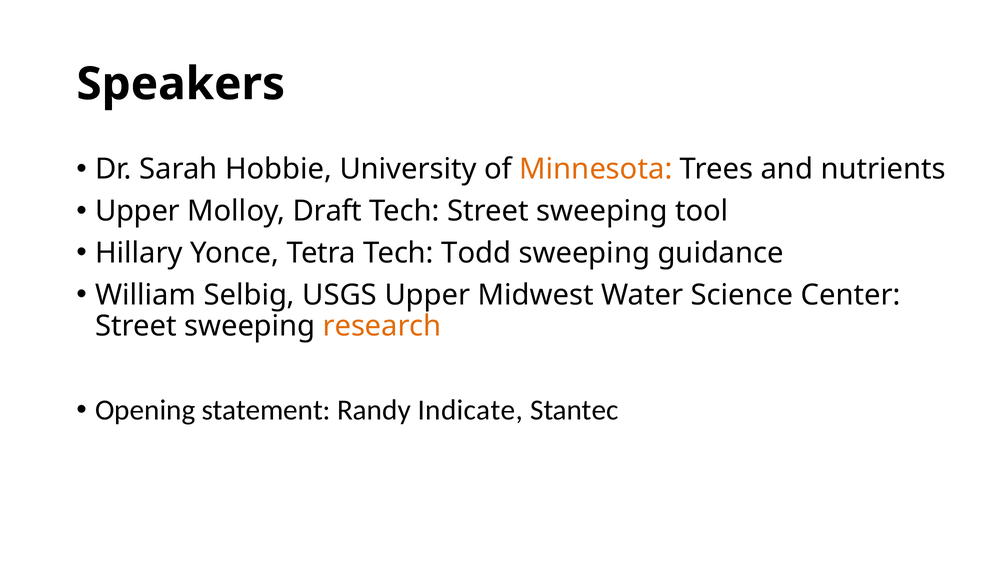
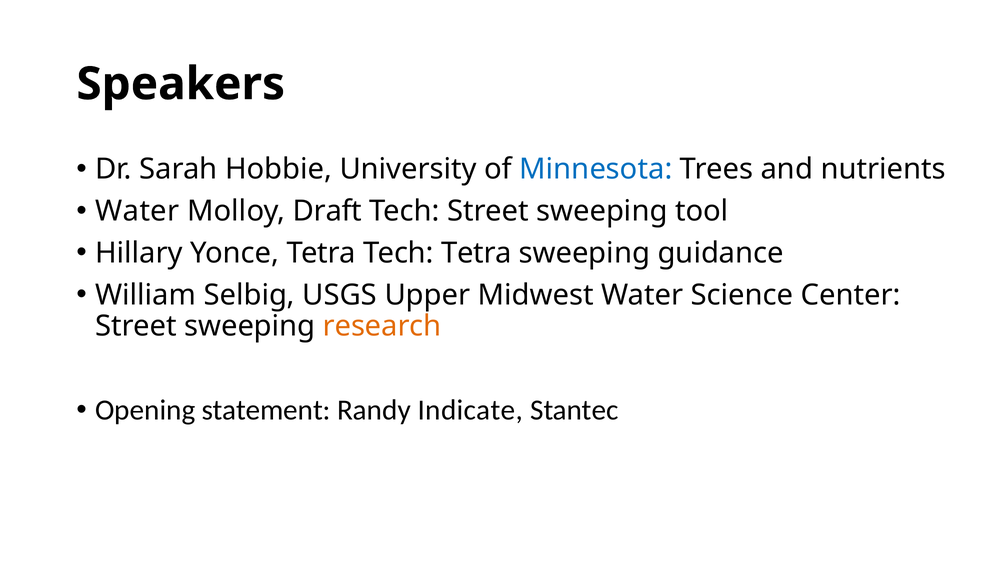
Minnesota colour: orange -> blue (596, 169)
Upper: Upper -> Water (137, 211)
Tech Todd: Todd -> Tetra (476, 253)
